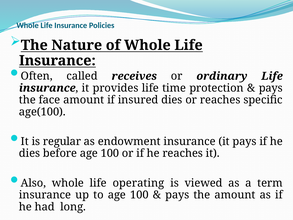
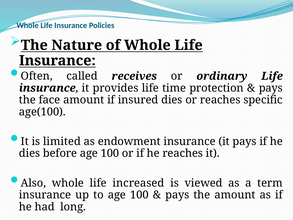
regular: regular -> limited (62, 141)
operating: operating -> increased (138, 183)
